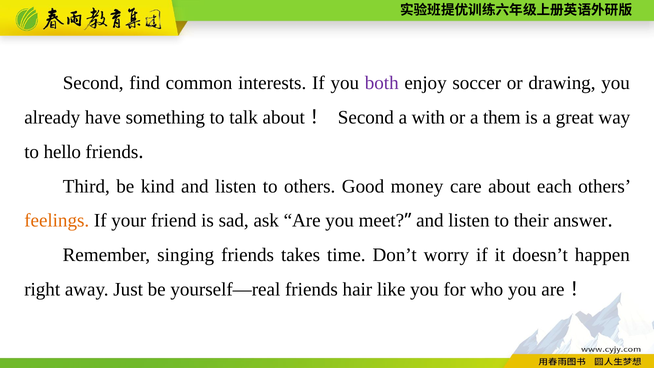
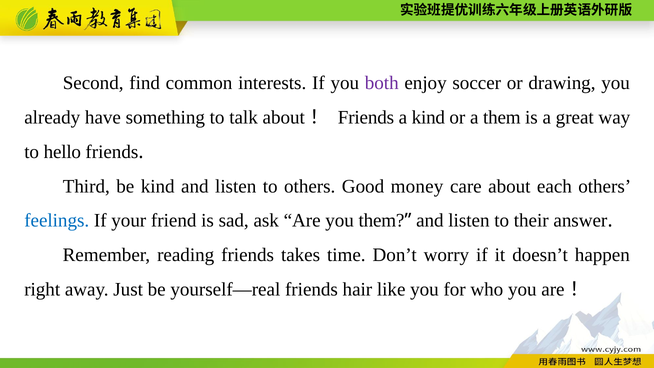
Second: Second -> Friends (366, 118)
a with: with -> kind (428, 118)
feelings colour: orange -> blue (57, 221)
you meet: meet -> them (381, 221)
singing: singing -> reading (186, 255)
